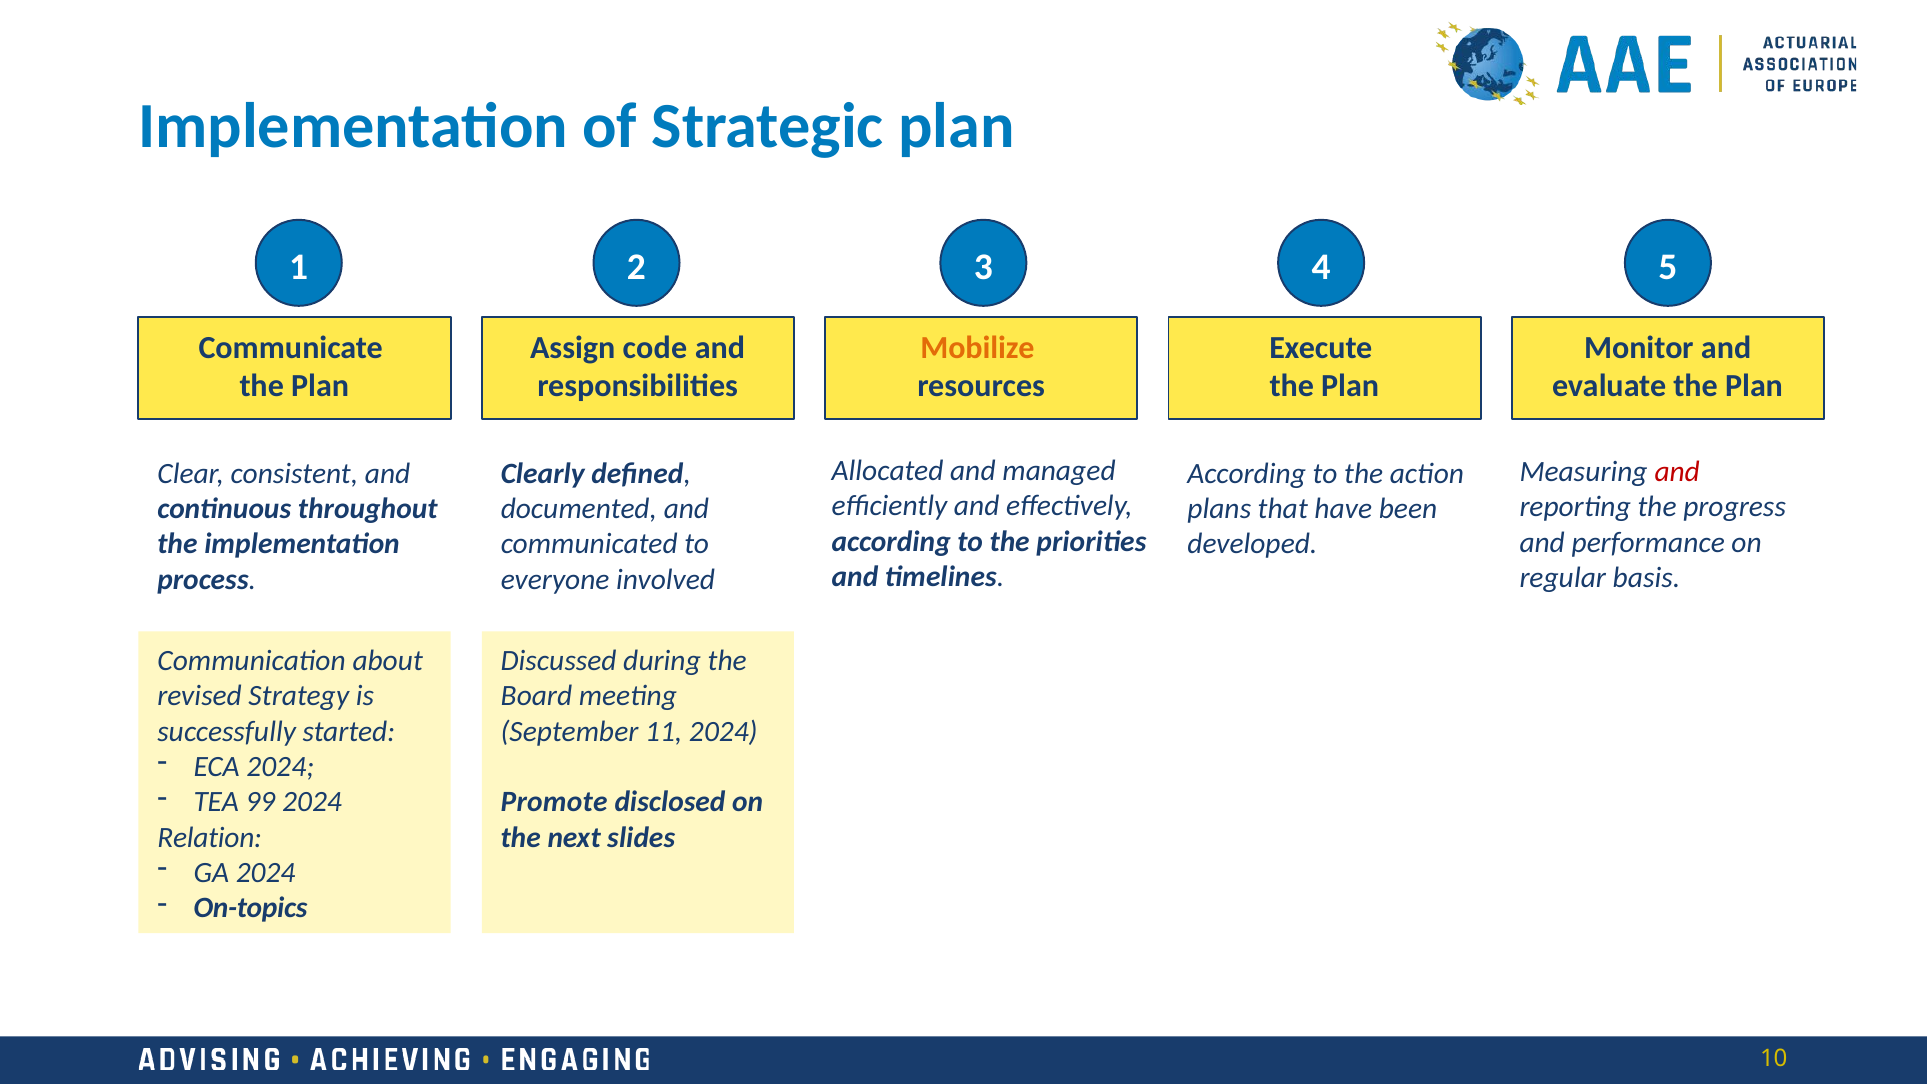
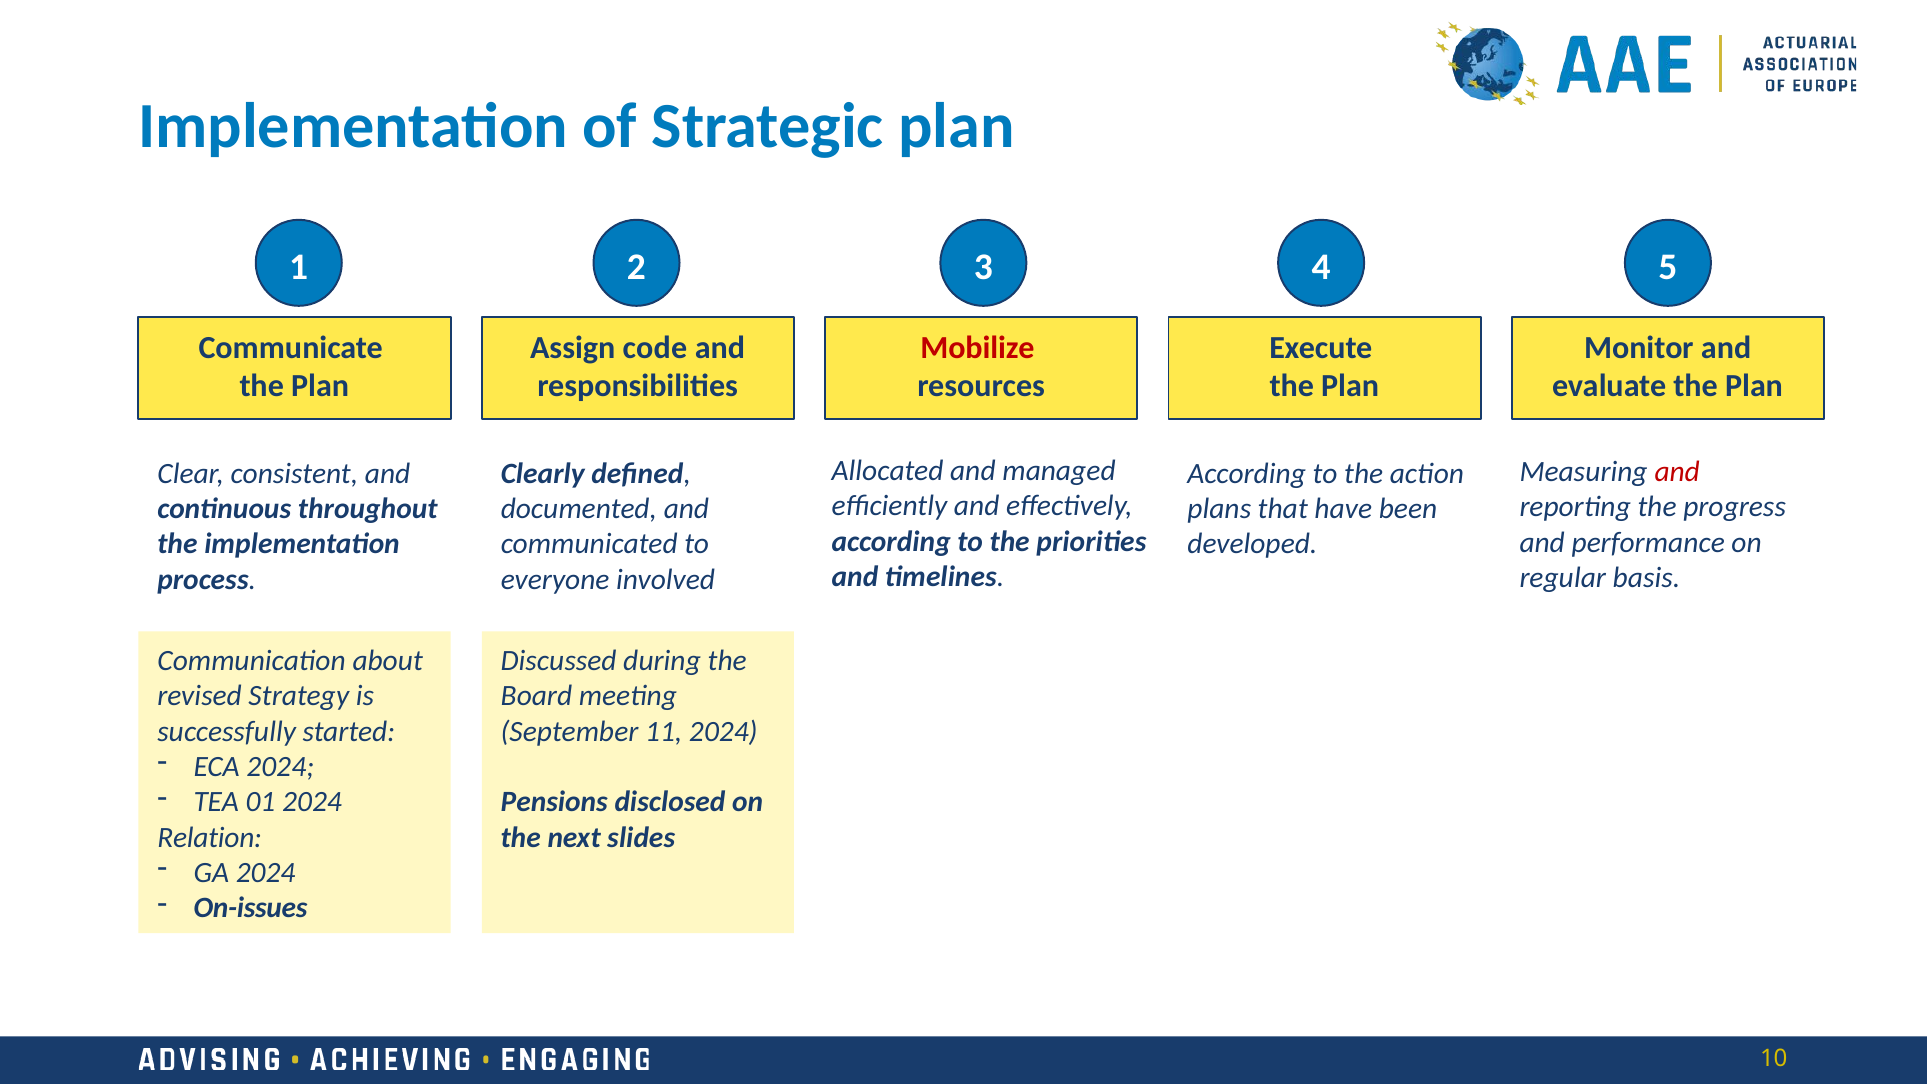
Mobilize colour: orange -> red (977, 348)
99: 99 -> 01 (260, 802)
Promote: Promote -> Pensions (554, 802)
On-topics: On-topics -> On-issues (250, 908)
